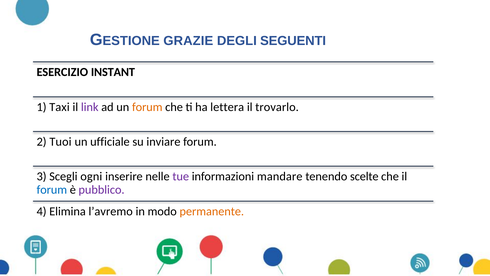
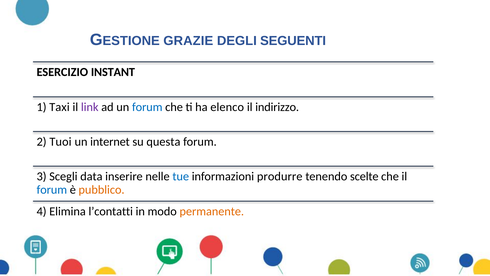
forum colour: orange -> blue (147, 107)
lettera: lettera -> elenco (227, 107)
trovarlo: trovarlo -> indirizzo (277, 107)
ufficiale: ufficiale -> internet (110, 142)
inviare: inviare -> questa (163, 142)
ogni: ogni -> data (91, 176)
tue colour: purple -> blue (181, 176)
mandare: mandare -> produrre (280, 176)
pubblico colour: purple -> orange (102, 189)
l’avremo: l’avremo -> l’contatti (111, 211)
